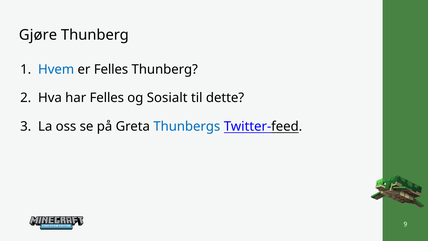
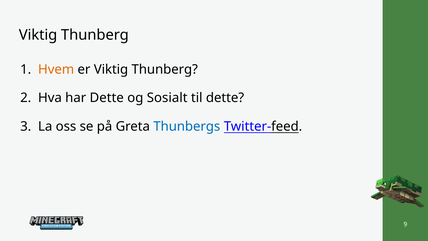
Gjøre: Gjøre -> Viktig (38, 35)
Hvem colour: blue -> orange (56, 69)
er Felles: Felles -> Viktig (111, 69)
har Felles: Felles -> Dette (107, 98)
